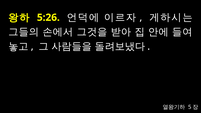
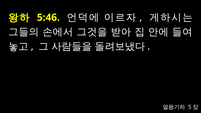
5:26: 5:26 -> 5:46 (48, 18)
